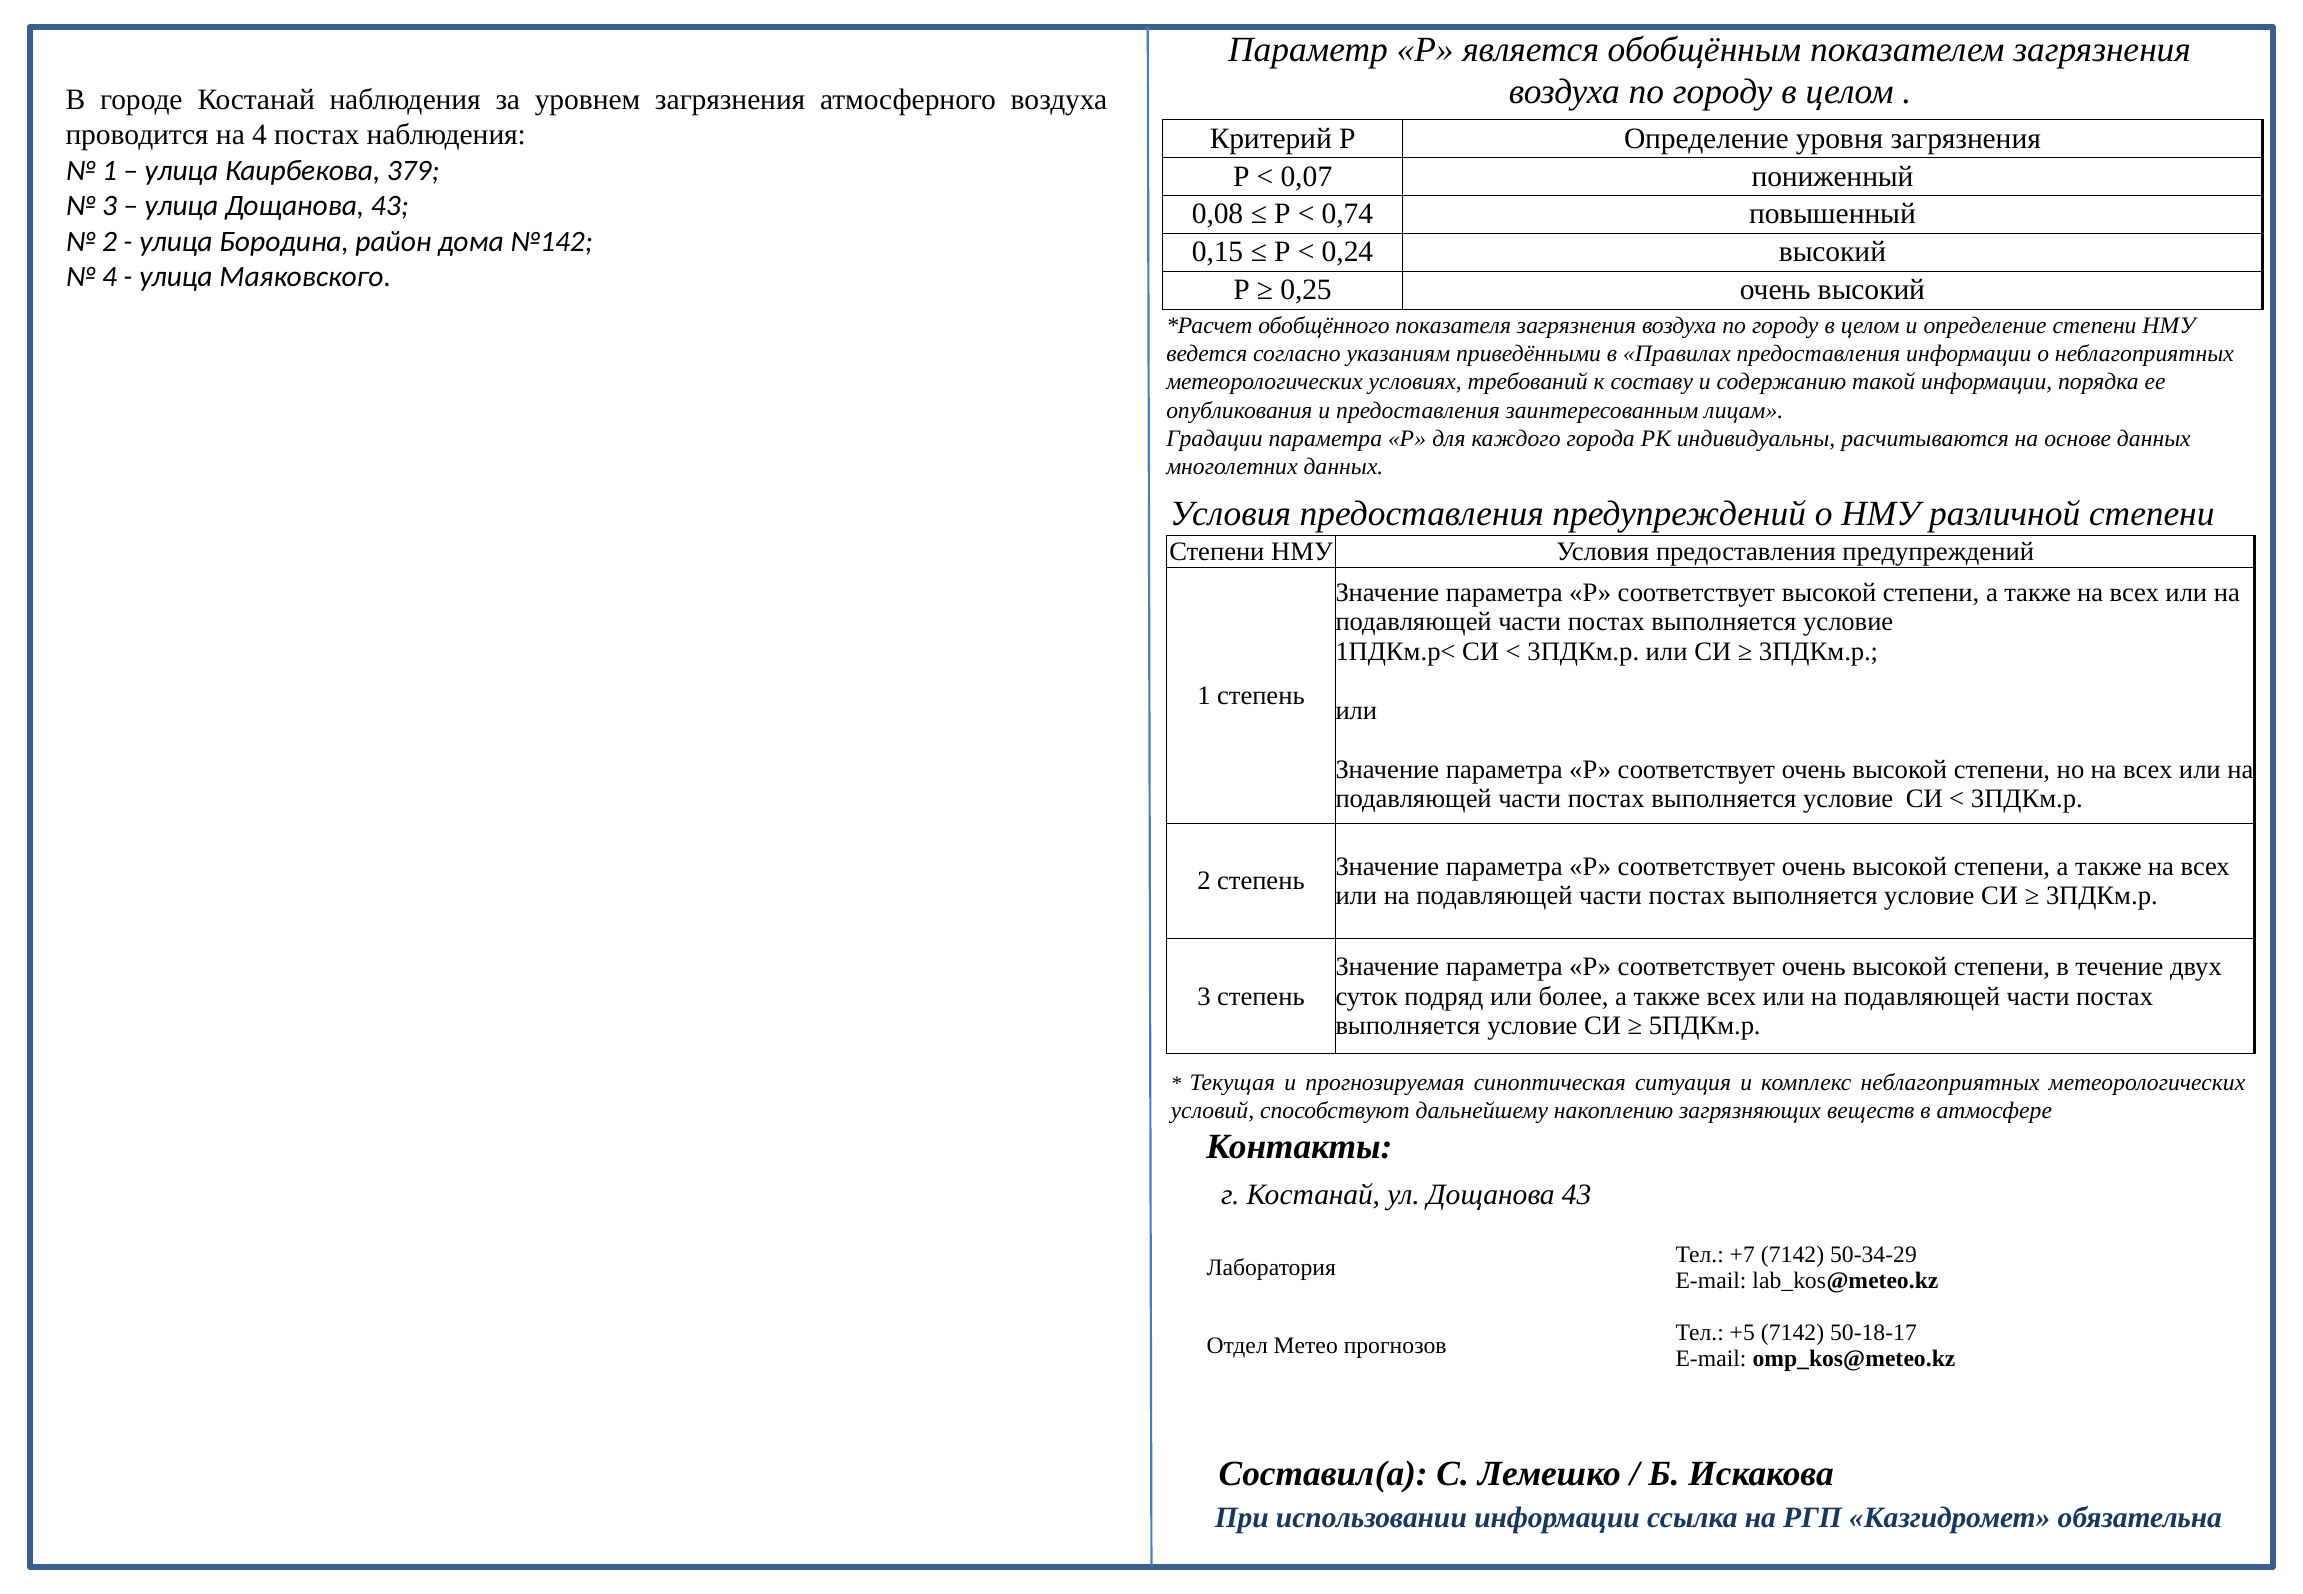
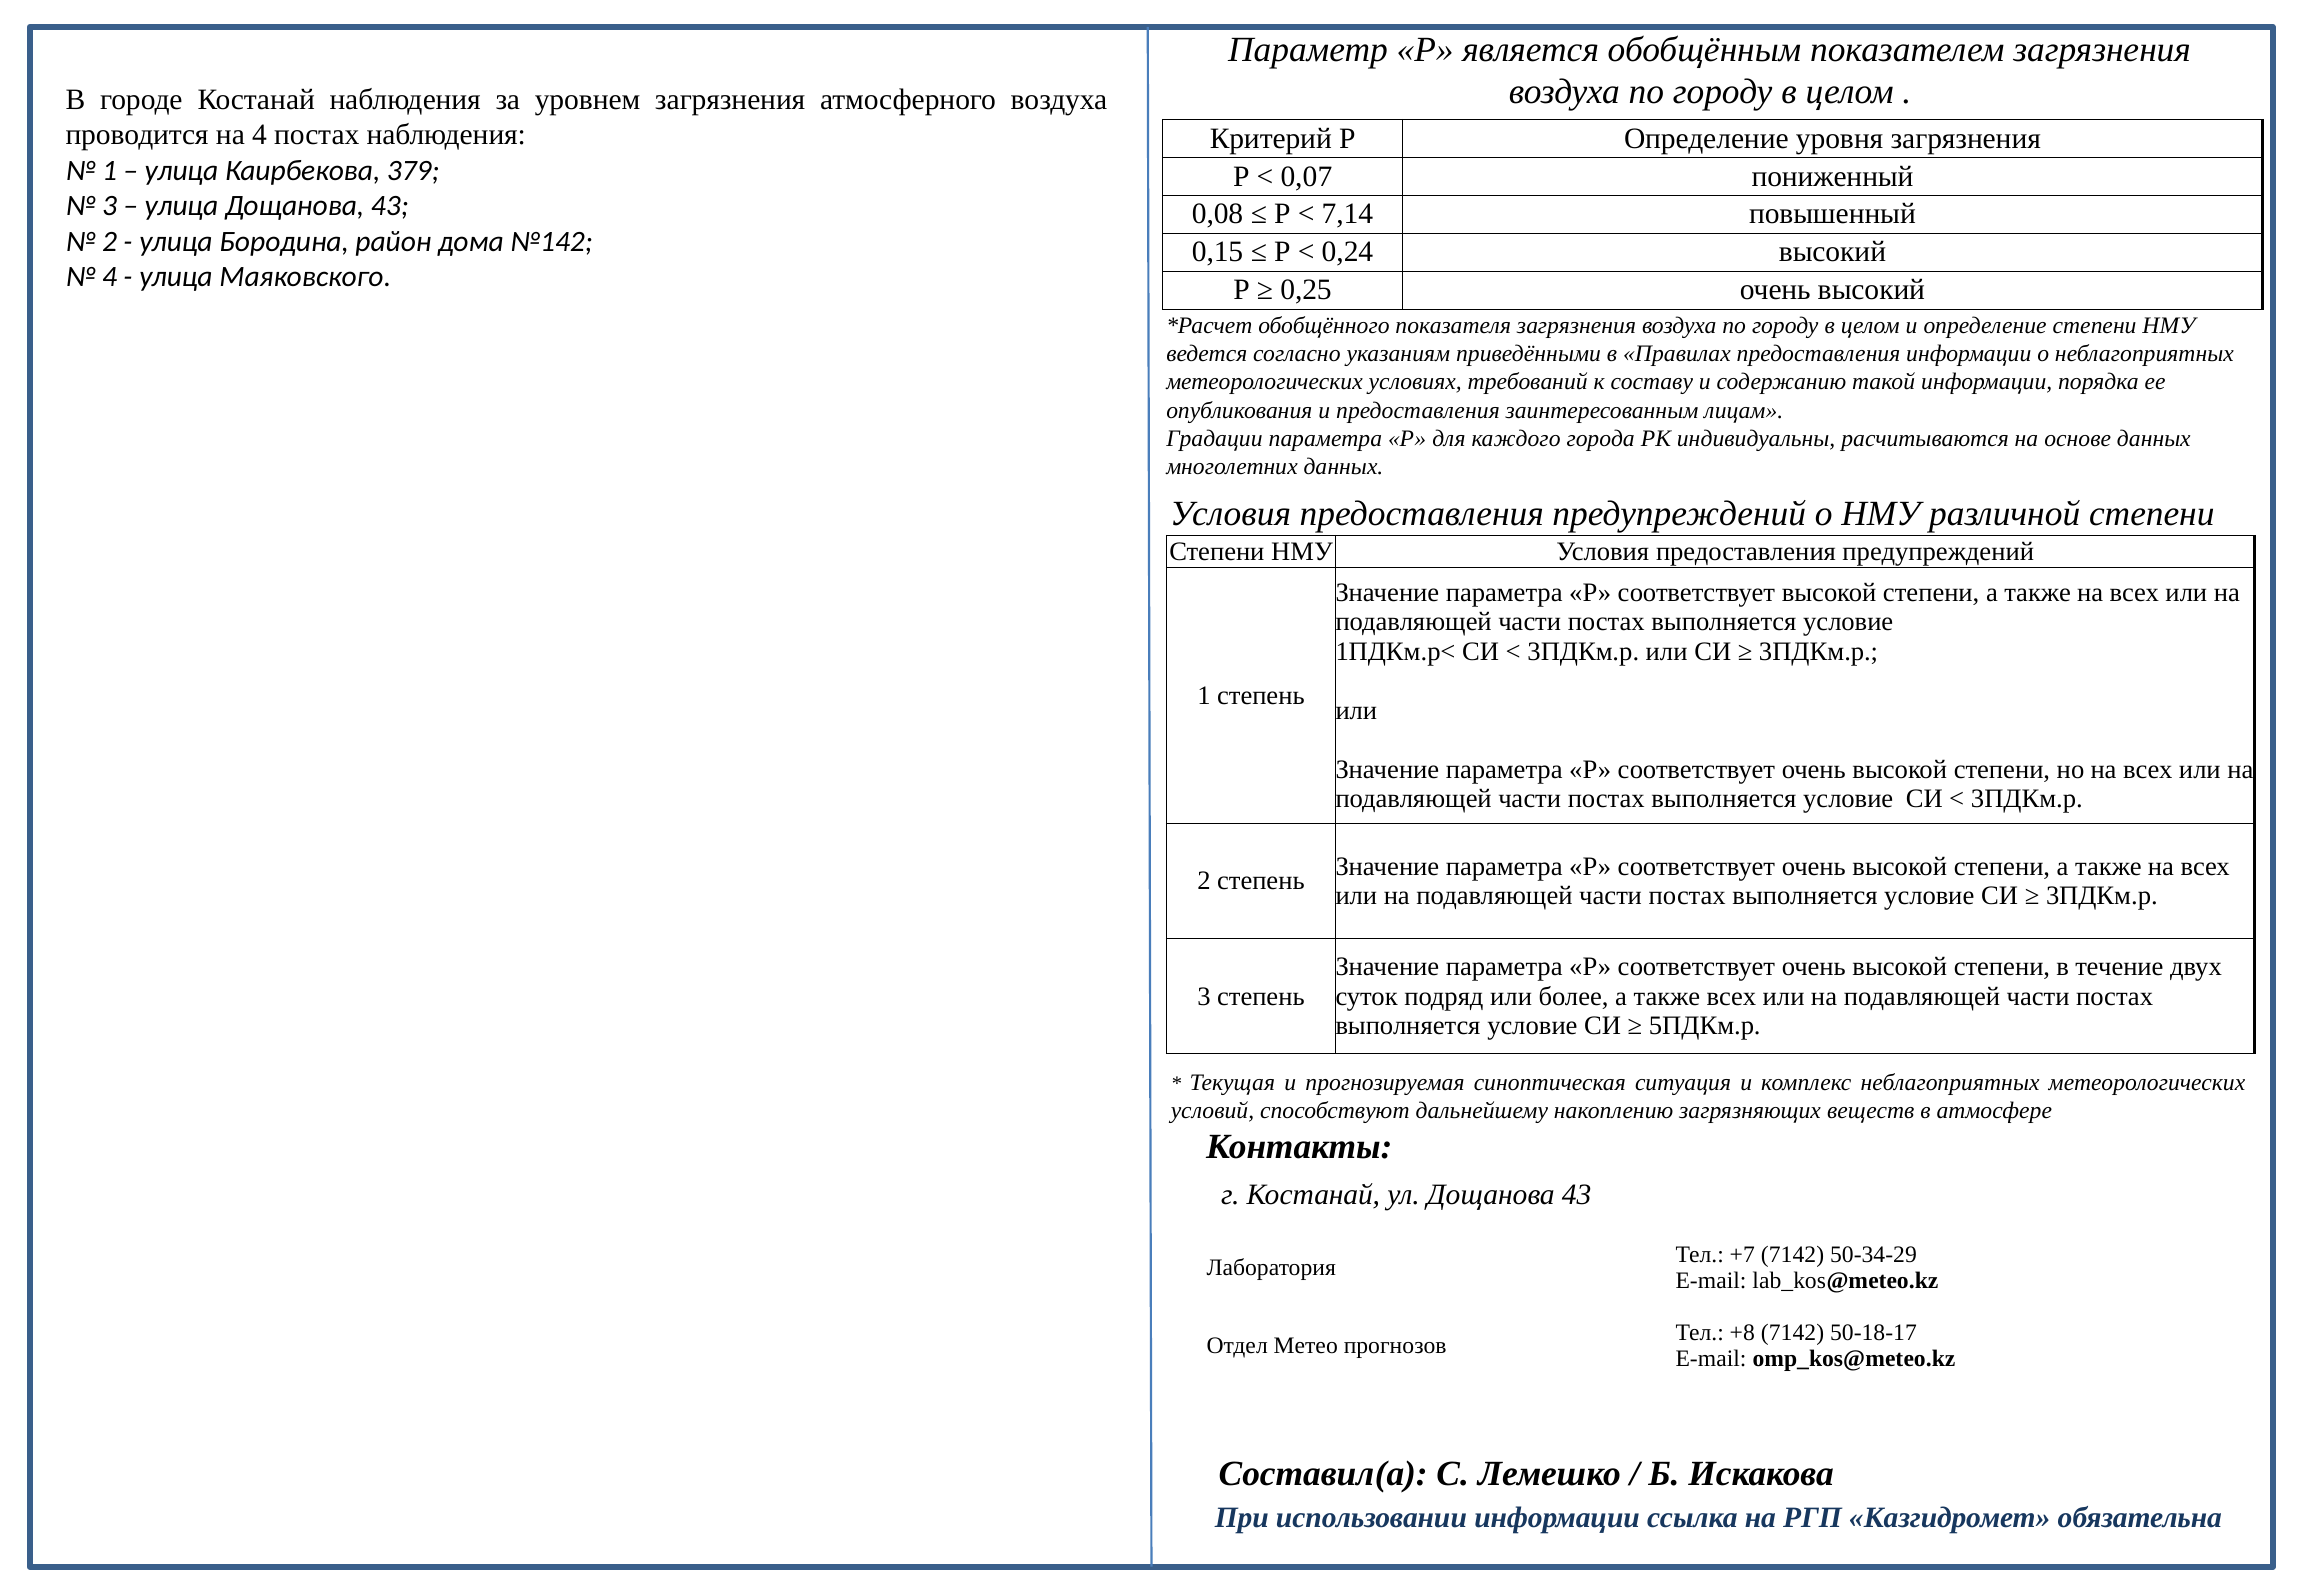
0,74: 0,74 -> 7,14 (1347, 214)
+5: +5 -> +8 (1742, 1333)
